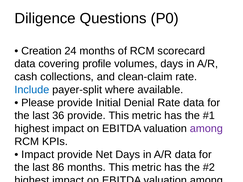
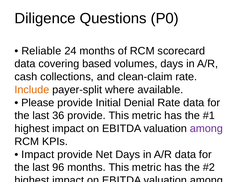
Creation: Creation -> Reliable (41, 51)
profile: profile -> based (97, 64)
Include colour: blue -> orange (32, 90)
86: 86 -> 96 (58, 168)
